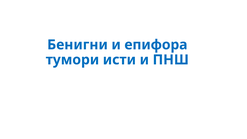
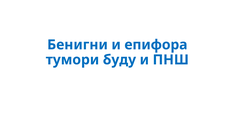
исти: исти -> буду (119, 60)
